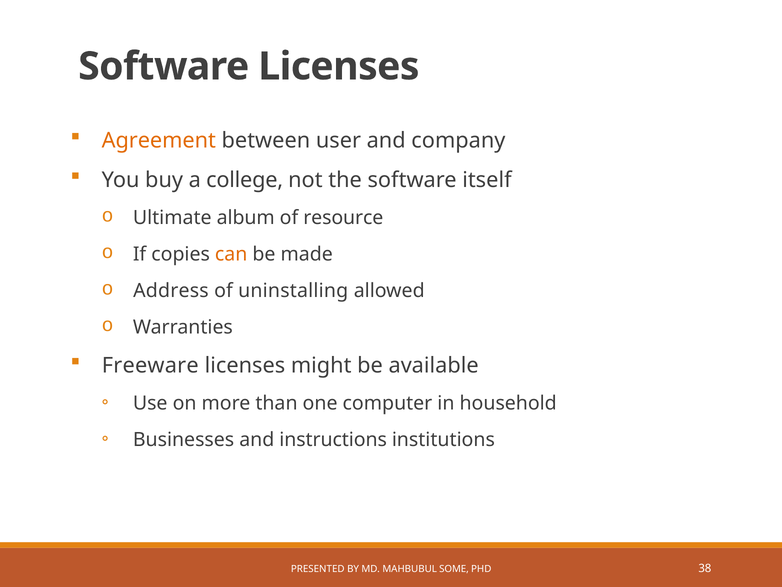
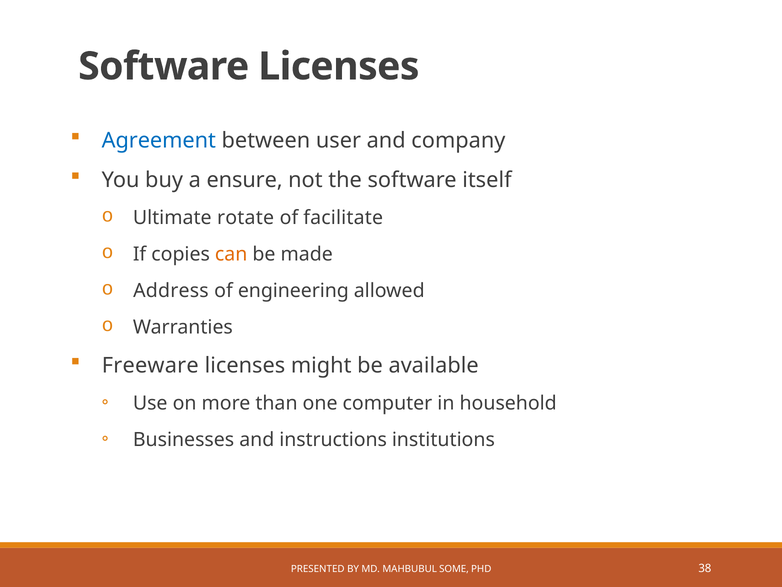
Agreement colour: orange -> blue (159, 141)
college: college -> ensure (245, 180)
album: album -> rotate (246, 218)
resource: resource -> facilitate (343, 218)
uninstalling: uninstalling -> engineering (293, 291)
